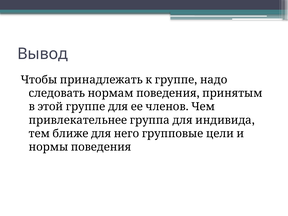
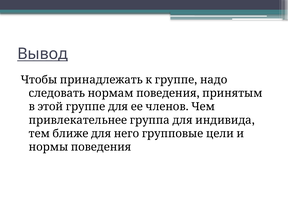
Вывод underline: none -> present (43, 54)
